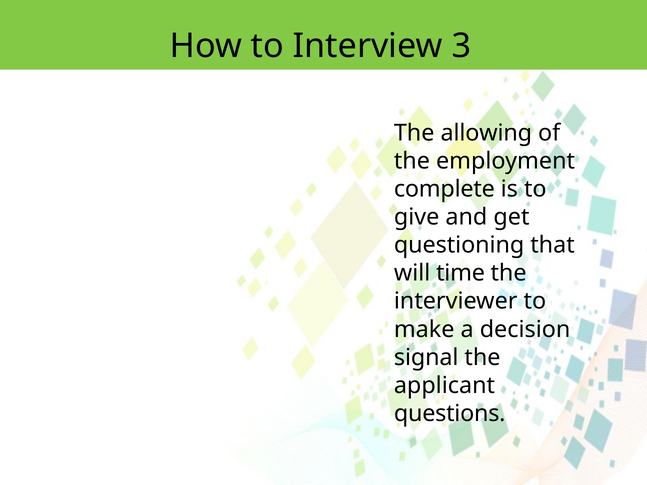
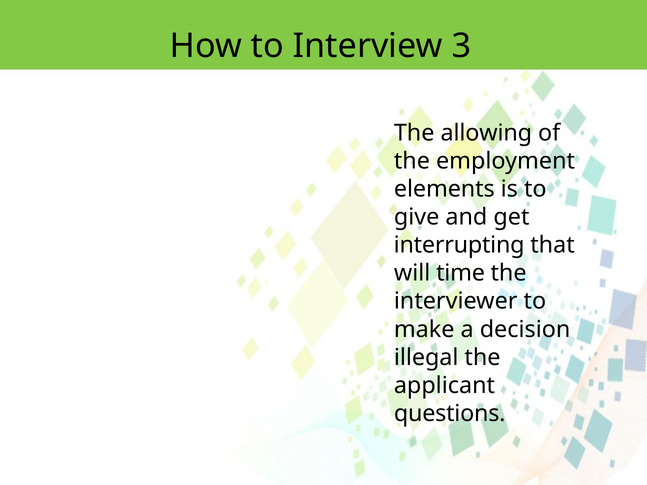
complete: complete -> elements (444, 189)
questioning: questioning -> interrupting (459, 245)
signal: signal -> illegal (426, 357)
